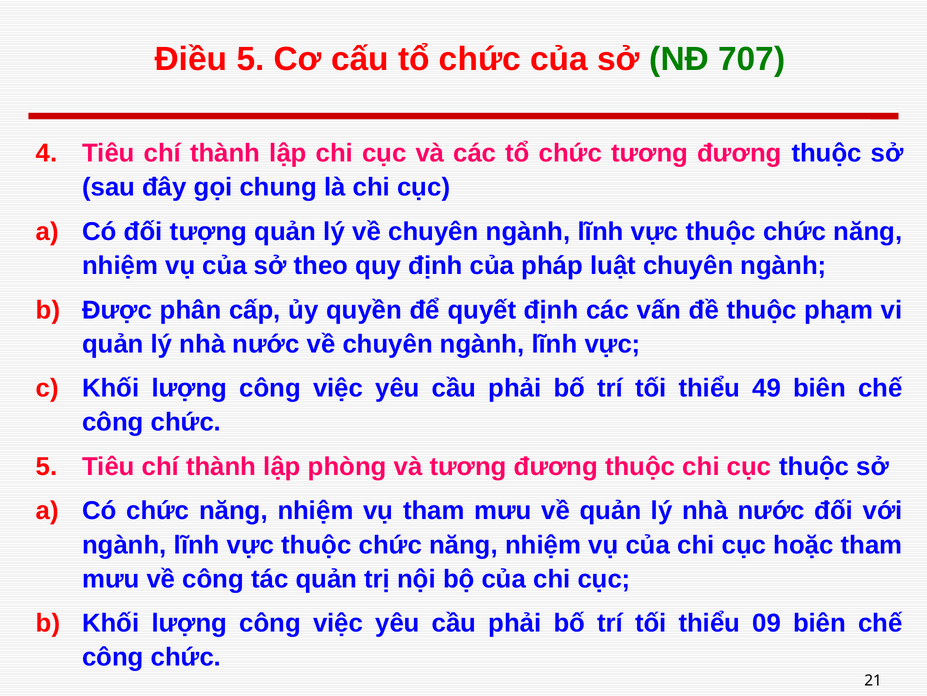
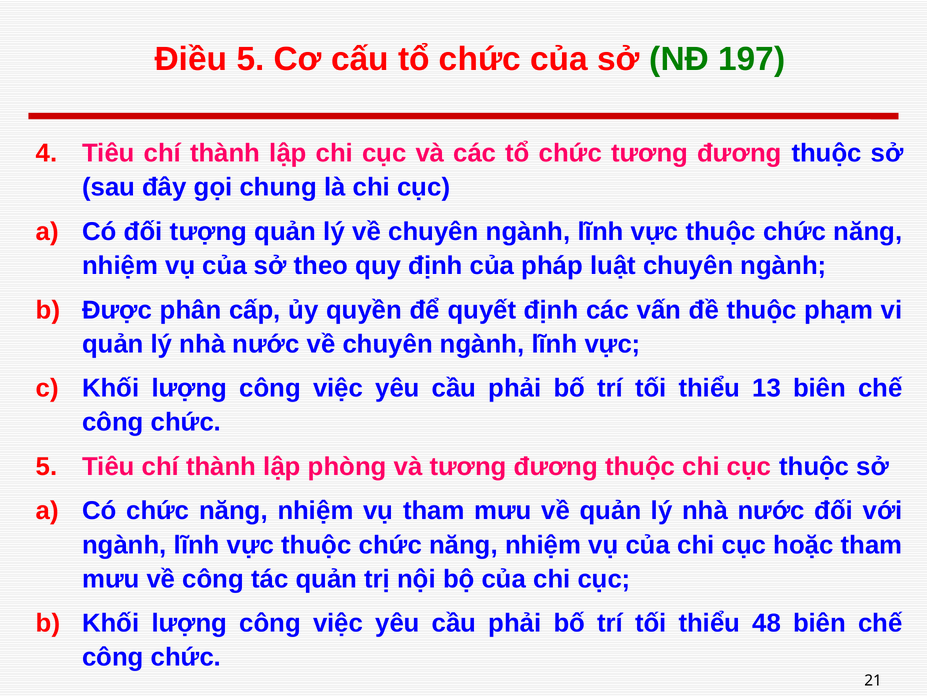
707: 707 -> 197 (752, 59)
49: 49 -> 13 (767, 388)
09: 09 -> 48 (767, 623)
